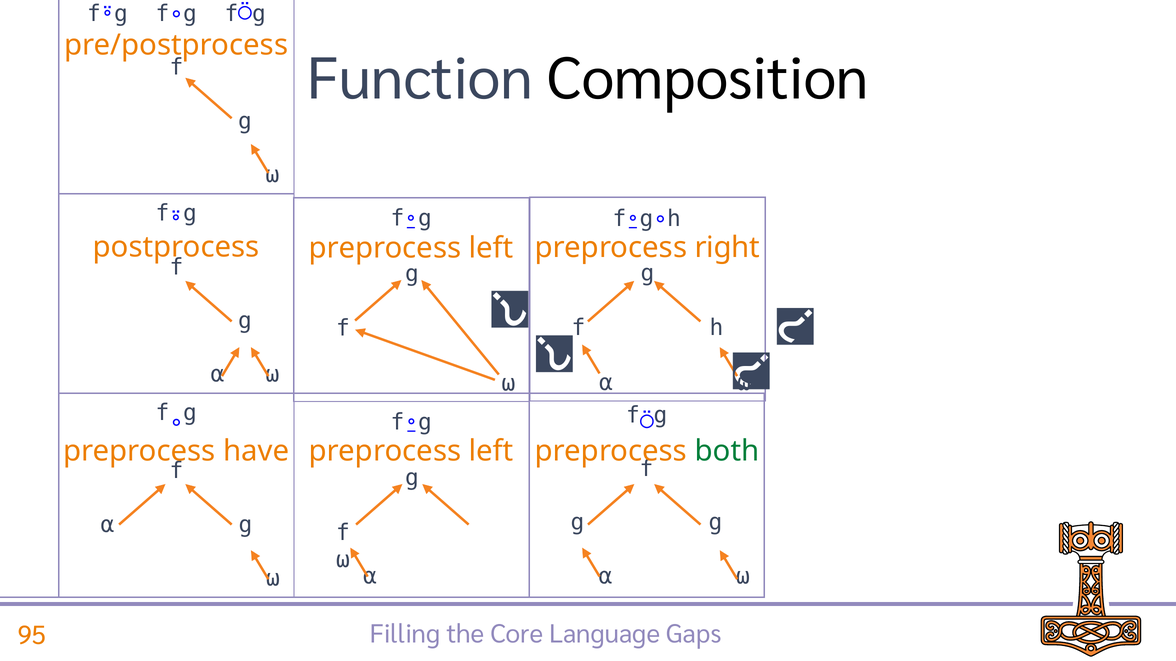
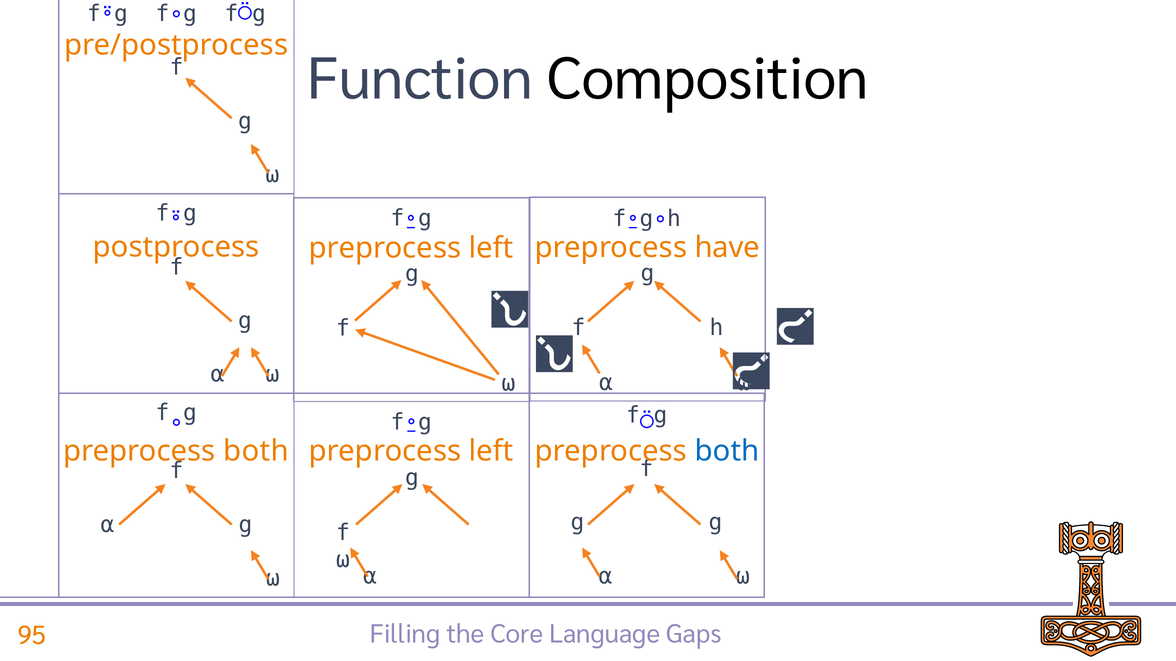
right: right -> have (727, 248)
have: have -> both (256, 451)
both colour: green -> blue (727, 451)
